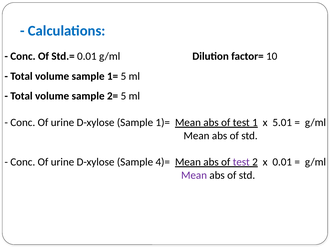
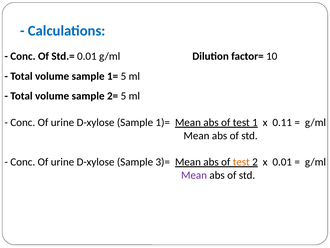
5.01: 5.01 -> 0.11 (282, 122)
4)=: 4)= -> 3)= (163, 162)
test colour: purple -> orange (241, 162)
